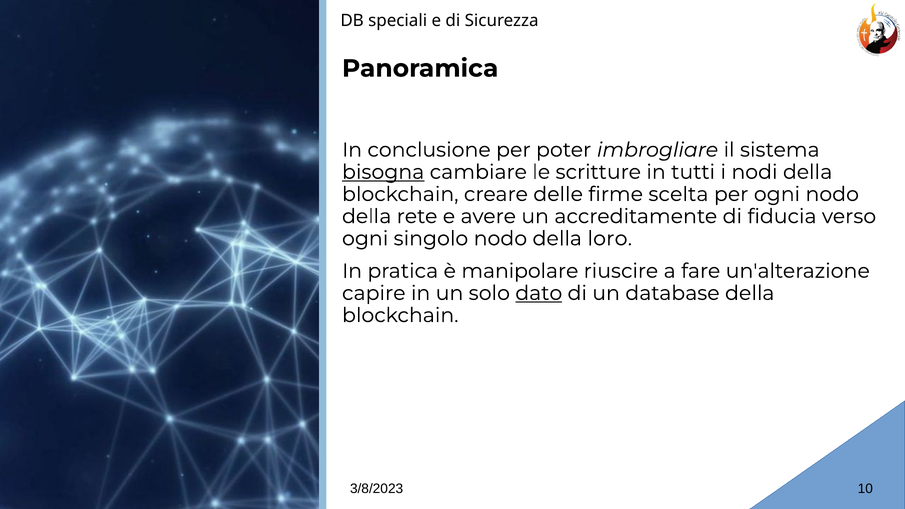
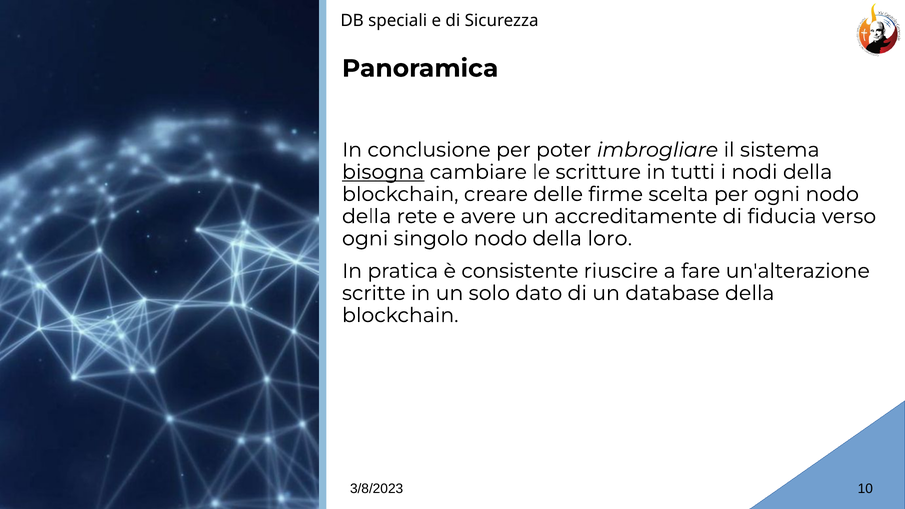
manipolare: manipolare -> consistente (520, 271)
capire: capire -> scritte (374, 293)
dato underline: present -> none (539, 293)
